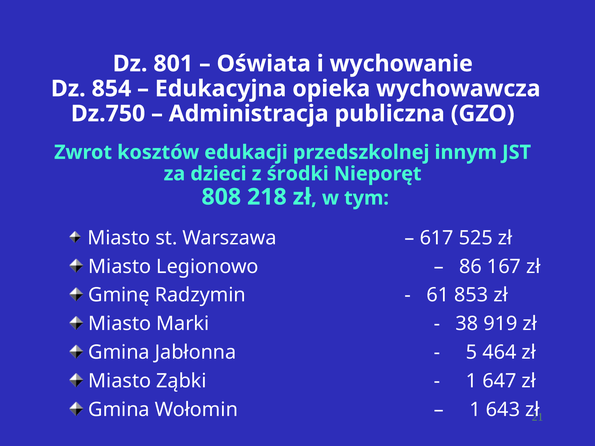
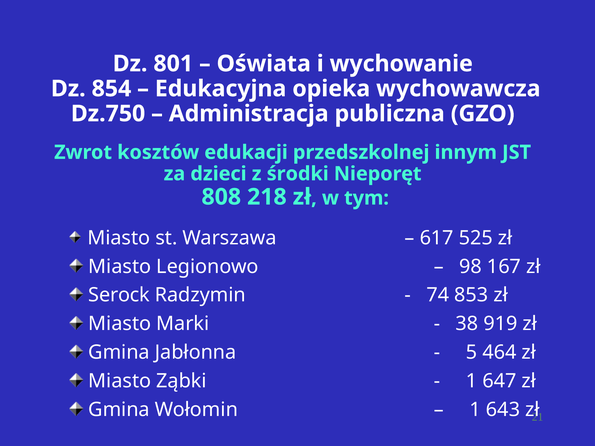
86: 86 -> 98 (471, 267)
Gminę: Gminę -> Serock (119, 295)
61: 61 -> 74 (438, 295)
